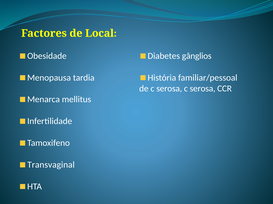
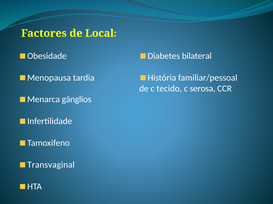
gânglios: gânglios -> bilateral (197, 56)
de c serosa: serosa -> tecido (169, 89)
mellitus: mellitus -> gânglios (77, 100)
